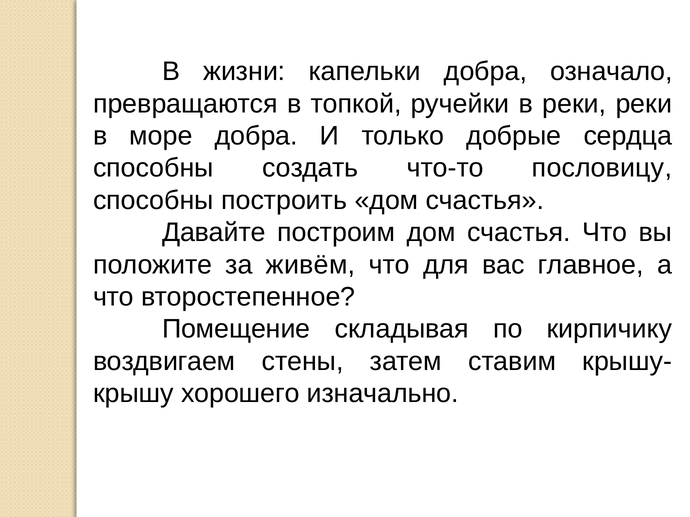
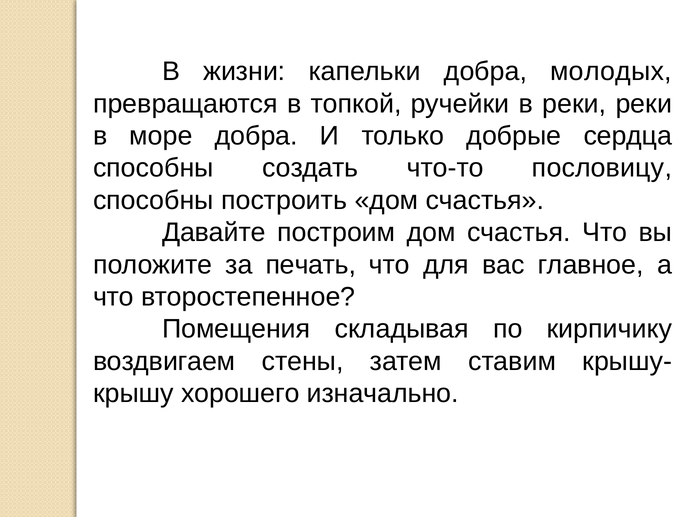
означало: означало -> молодых (611, 72)
живём: живём -> печать (311, 265)
Помещение: Помещение -> Помещения (236, 329)
